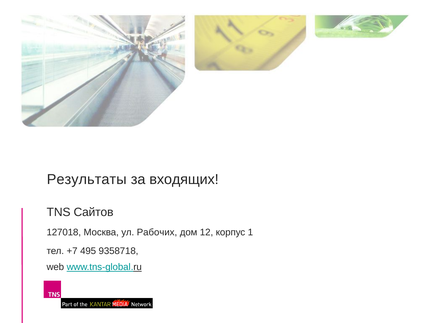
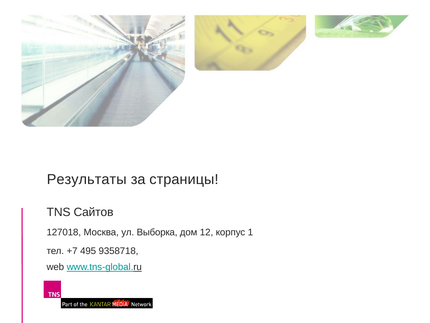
входящих: входящих -> страницы (184, 179)
Рабочих: Рабочих -> Выборка (157, 232)
